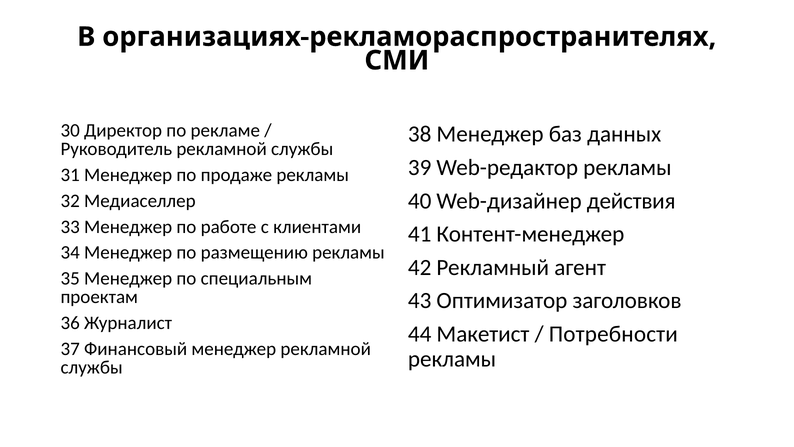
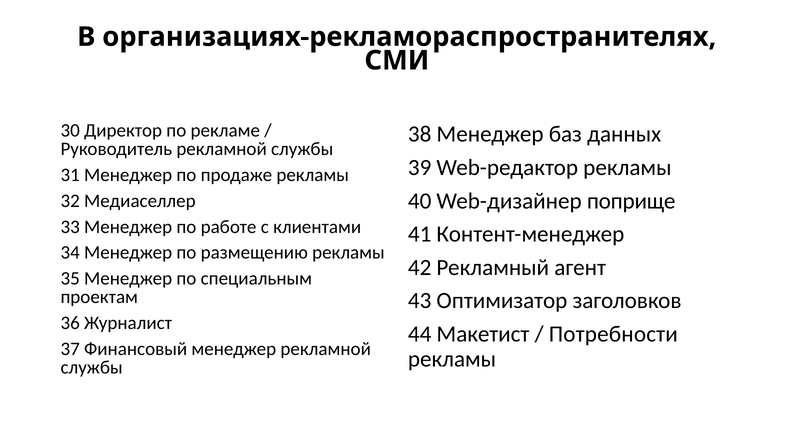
действия: действия -> поприще (631, 201)
